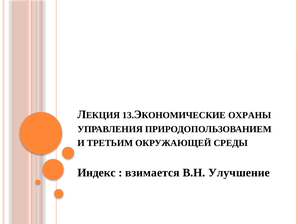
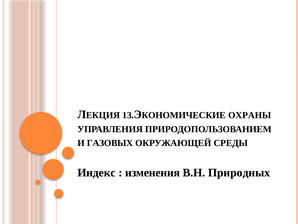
ТРЕТЬИМ: ТРЕТЬИМ -> ГАЗОВЫХ (110, 143)
взимается: взимается -> изменения (153, 172)
Улучшение: Улучшение -> Природных (239, 172)
